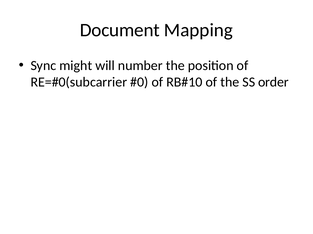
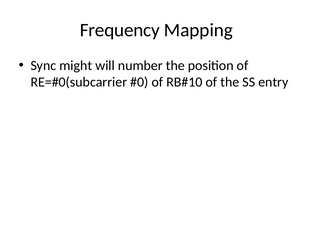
Document: Document -> Frequency (120, 30)
order: order -> entry (273, 82)
